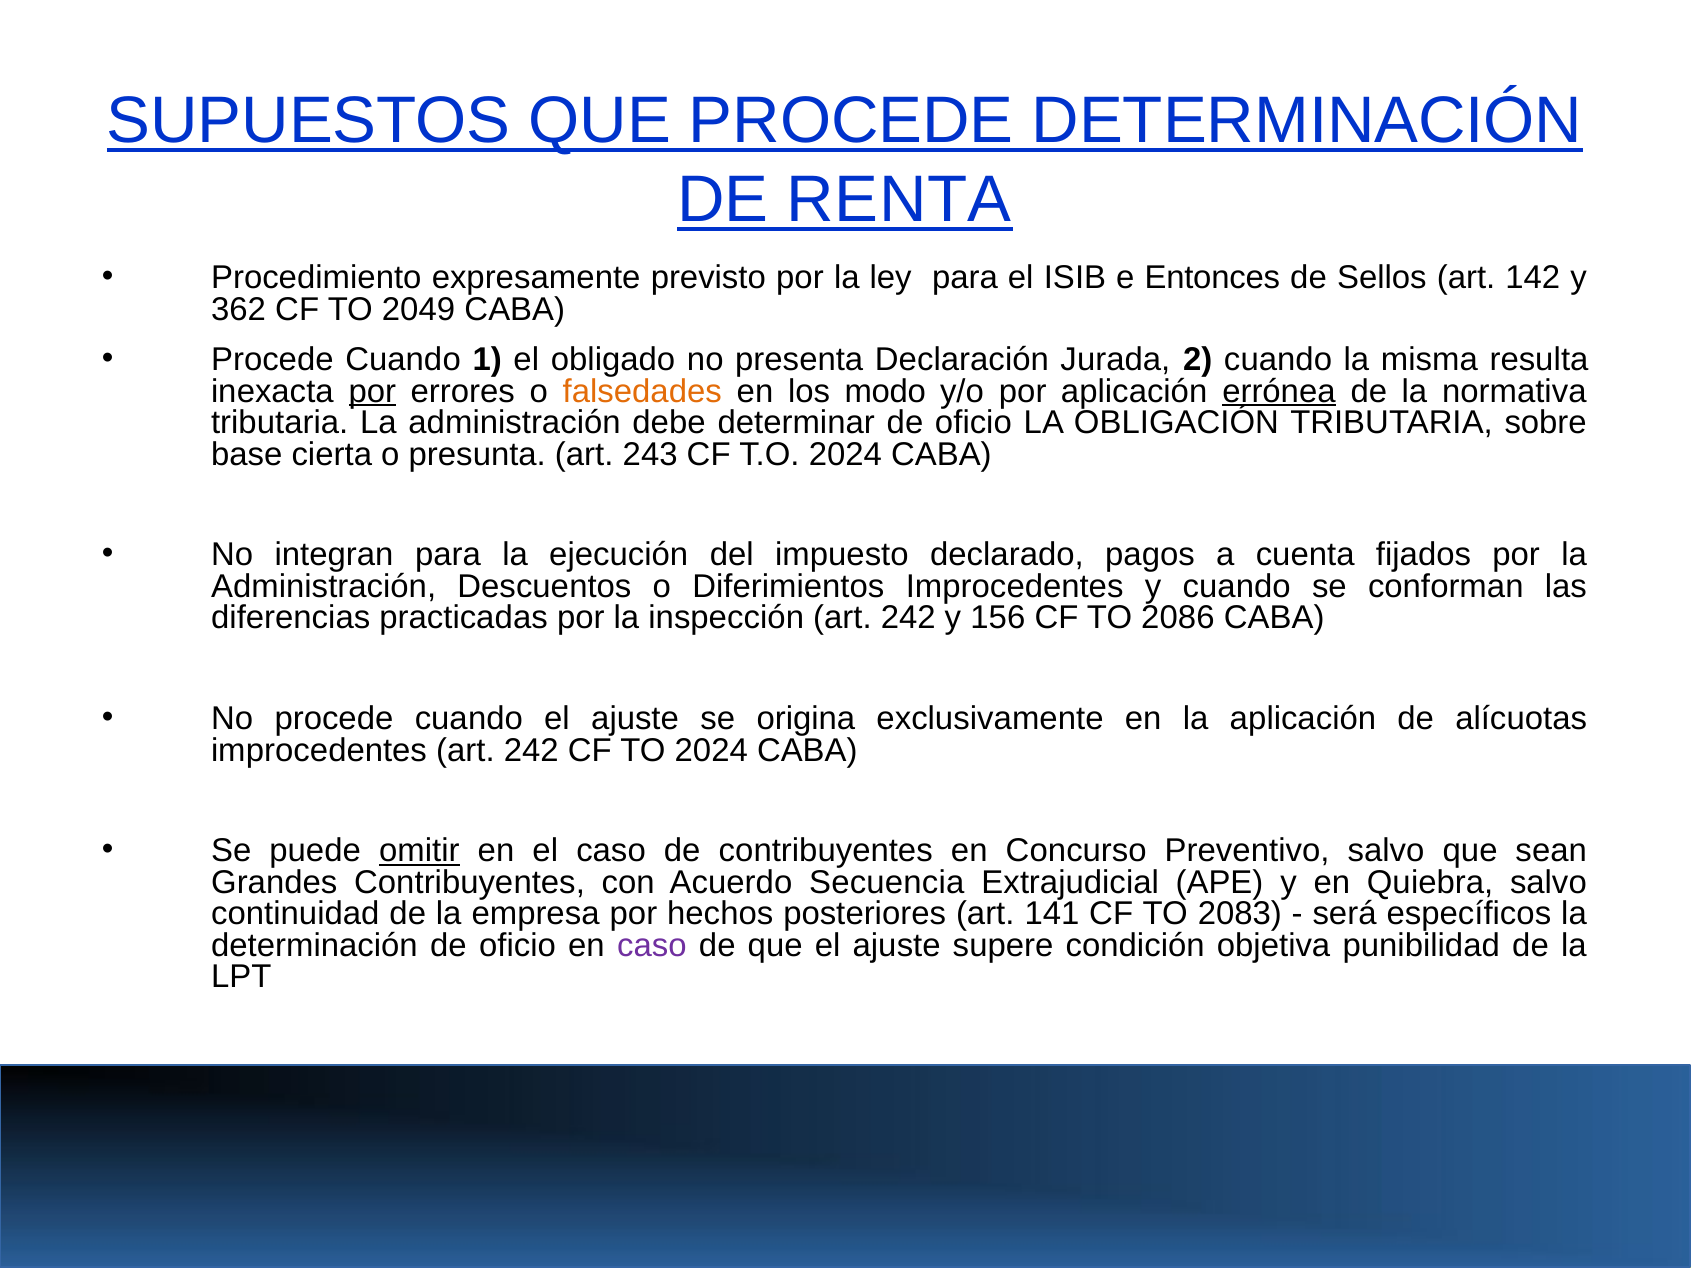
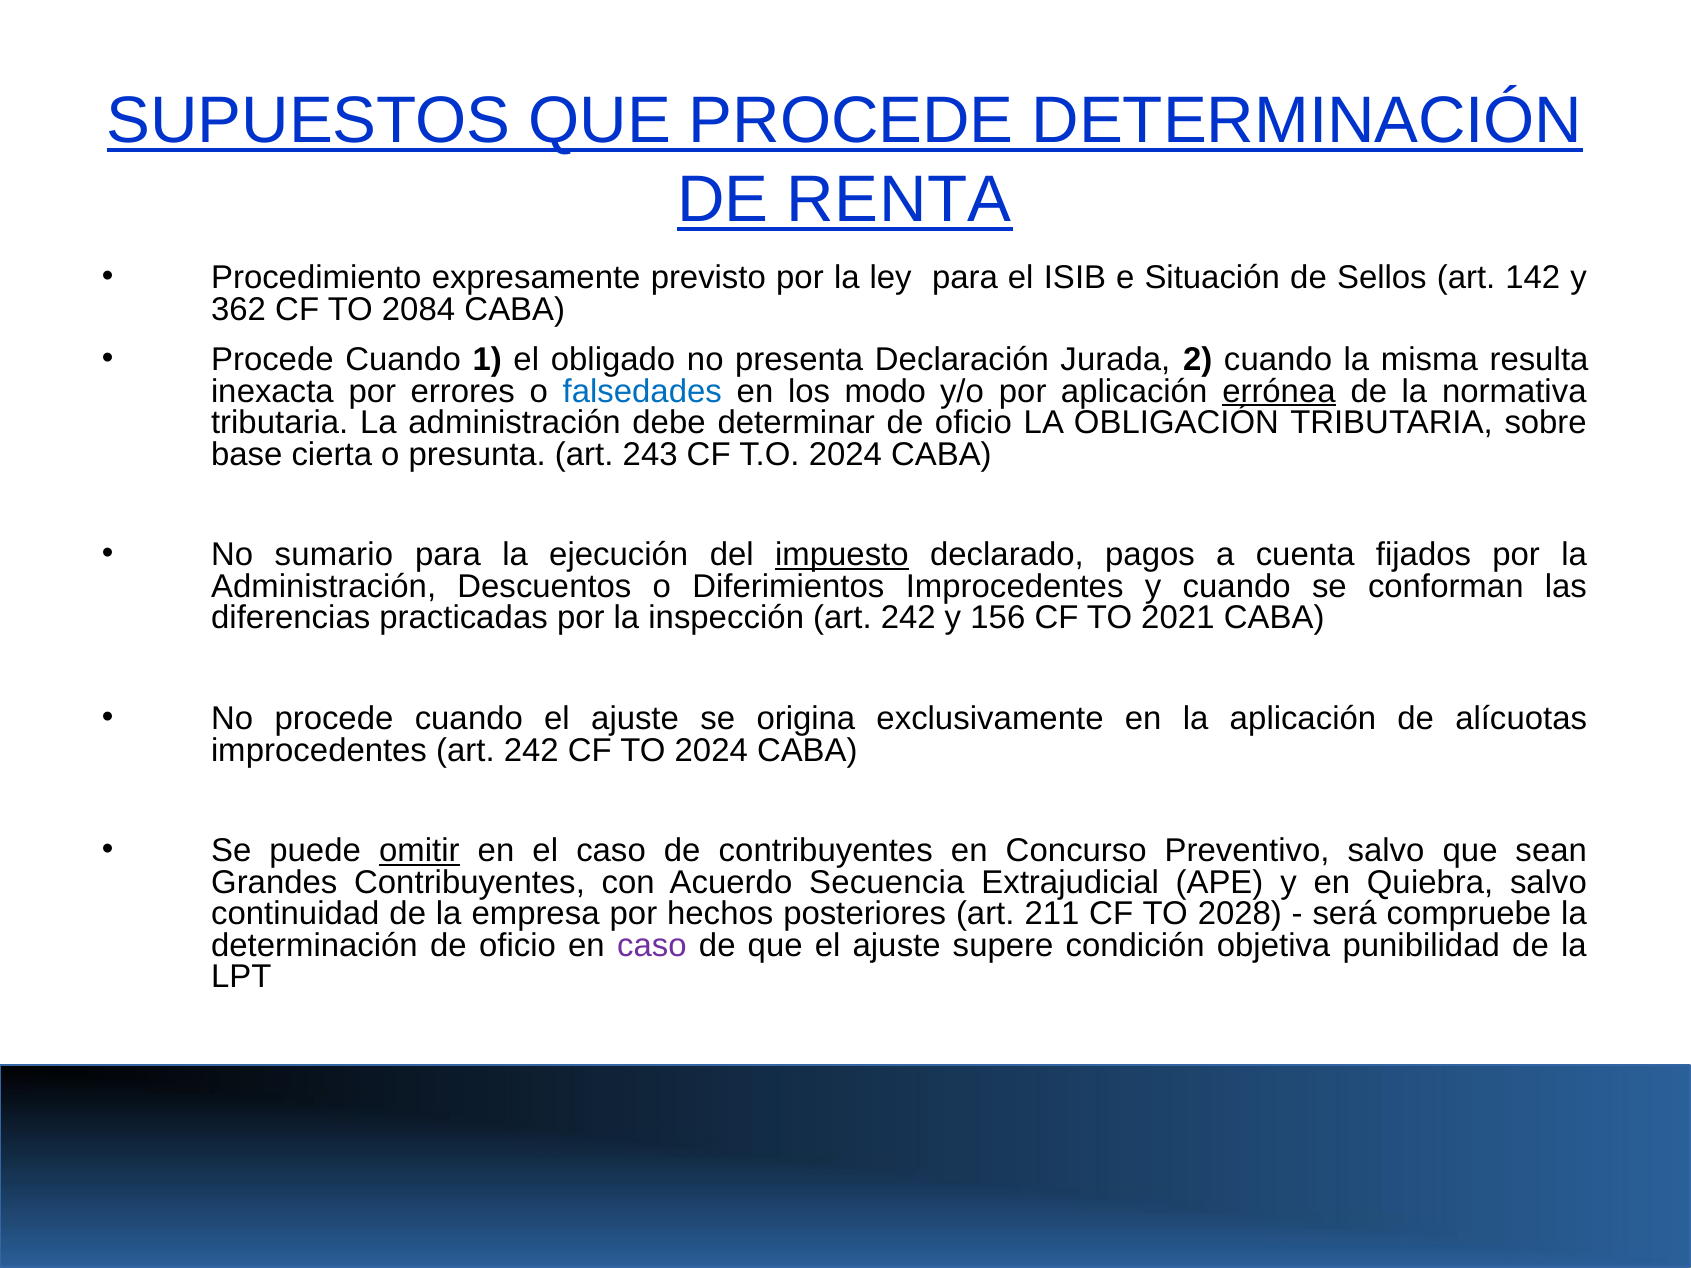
Entonces: Entonces -> Situación (1212, 278)
2049: 2049 -> 2084 (418, 309)
por underline: present -> none (372, 391)
falsedades colour: orange -> blue (642, 391)
integran: integran -> sumario (334, 555)
impuesto underline: none -> present (842, 555)
2086: 2086 -> 2021 (1178, 618)
141: 141 -> 211 (1052, 914)
2083: 2083 -> 2028 (1240, 914)
específicos: específicos -> compruebe (1469, 914)
